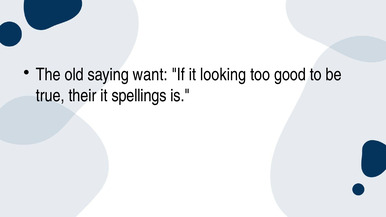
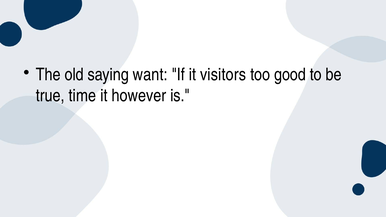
looking: looking -> visitors (223, 75)
their: their -> time (82, 96)
spellings: spellings -> however (139, 96)
